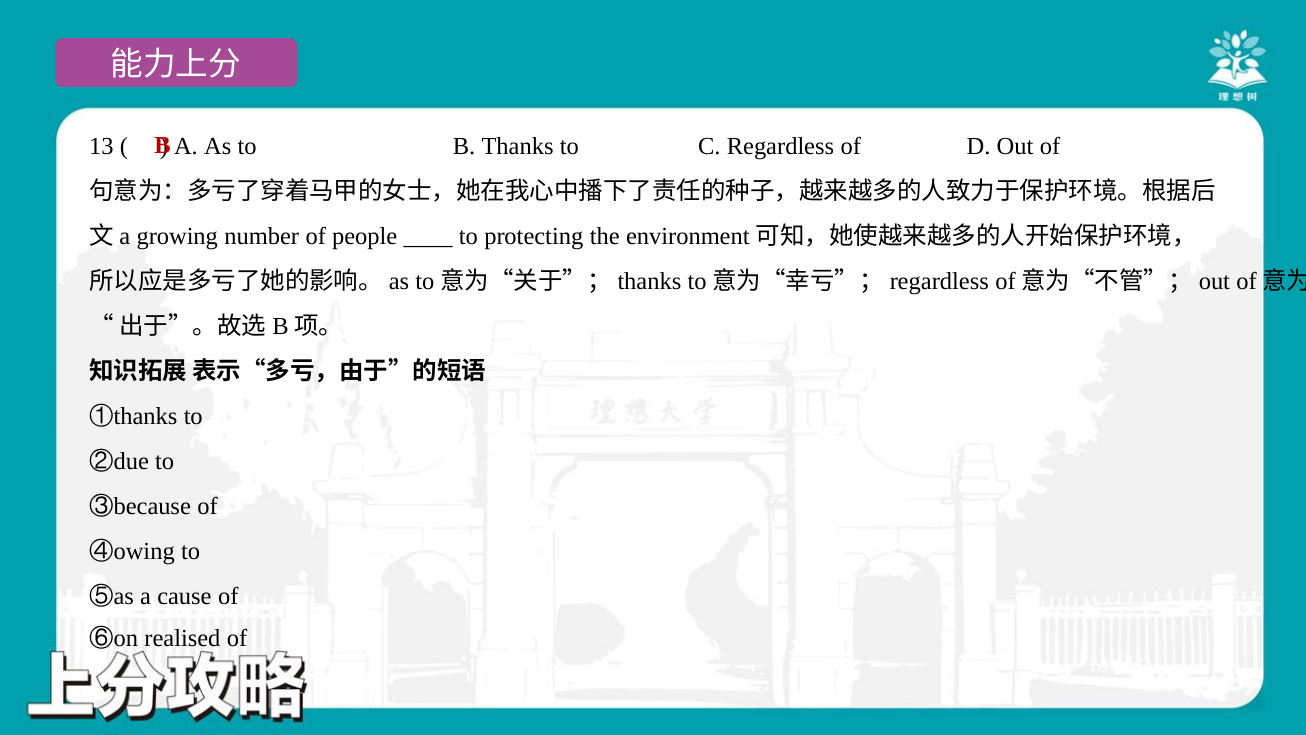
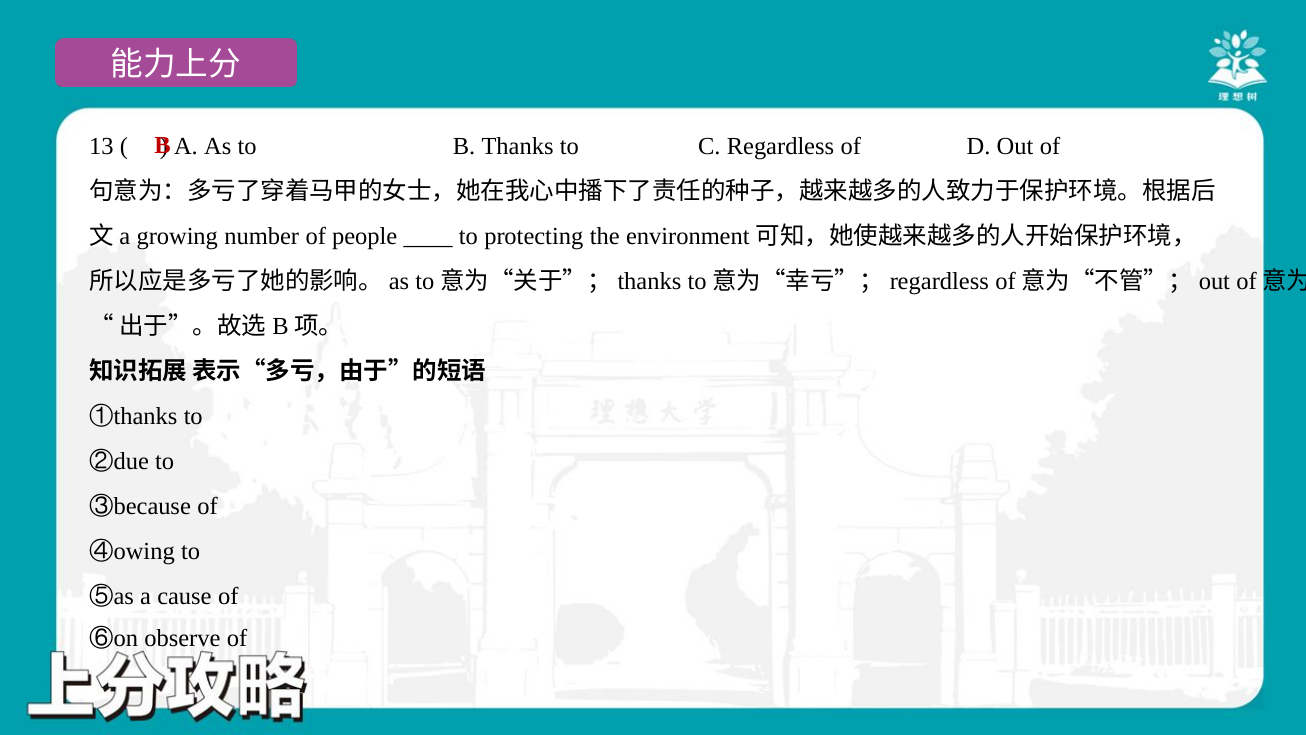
realised: realised -> observe (182, 638)
